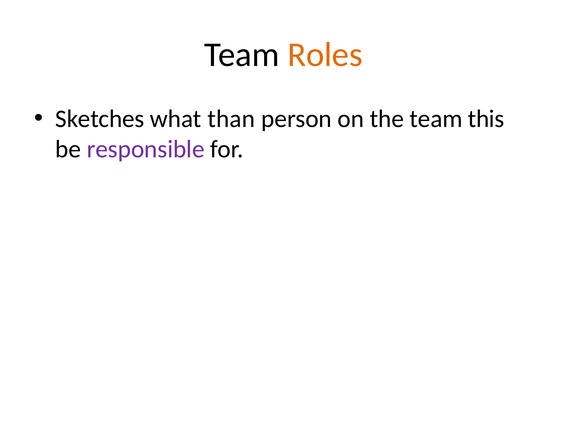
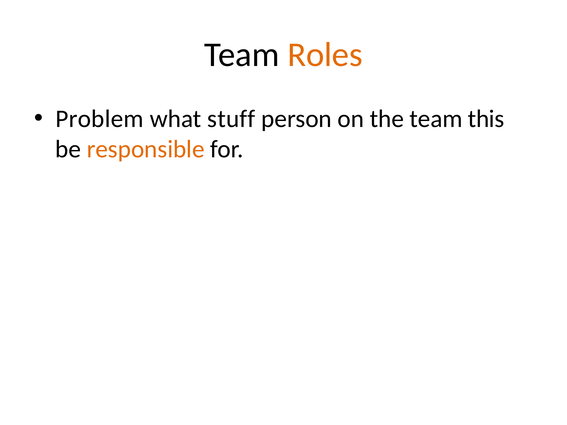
Sketches: Sketches -> Problem (100, 119)
than: than -> stuff (231, 119)
responsible colour: purple -> orange (146, 149)
